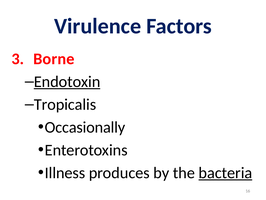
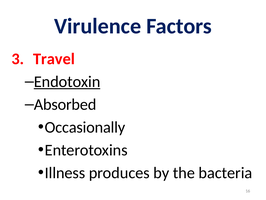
Borne: Borne -> Travel (54, 59)
Tropicalis: Tropicalis -> Absorbed (65, 104)
bacteria underline: present -> none (225, 173)
